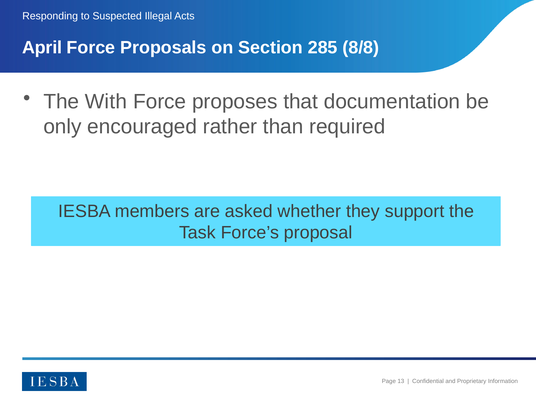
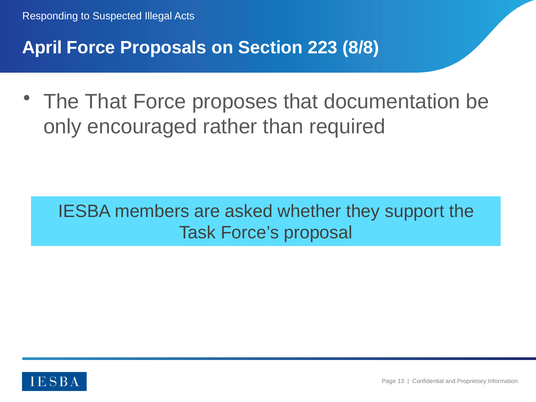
285: 285 -> 223 (323, 48)
The With: With -> That (106, 102)
